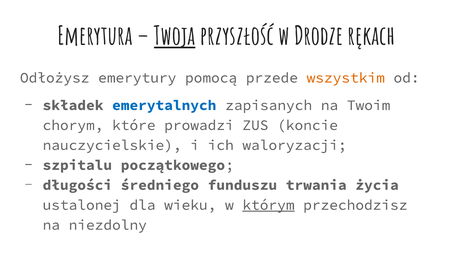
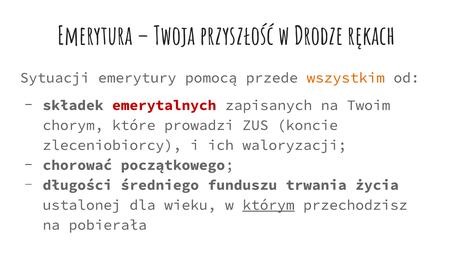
Twoja underline: present -> none (175, 36)
Odłożysz: Odłożysz -> Sytuacji (55, 78)
emerytalnych colour: blue -> red (164, 105)
nauczycielskie: nauczycielskie -> zleceniobiorcy (112, 145)
szpitalu: szpitalu -> chorować (77, 165)
niezdolny: niezdolny -> pobierała (108, 225)
